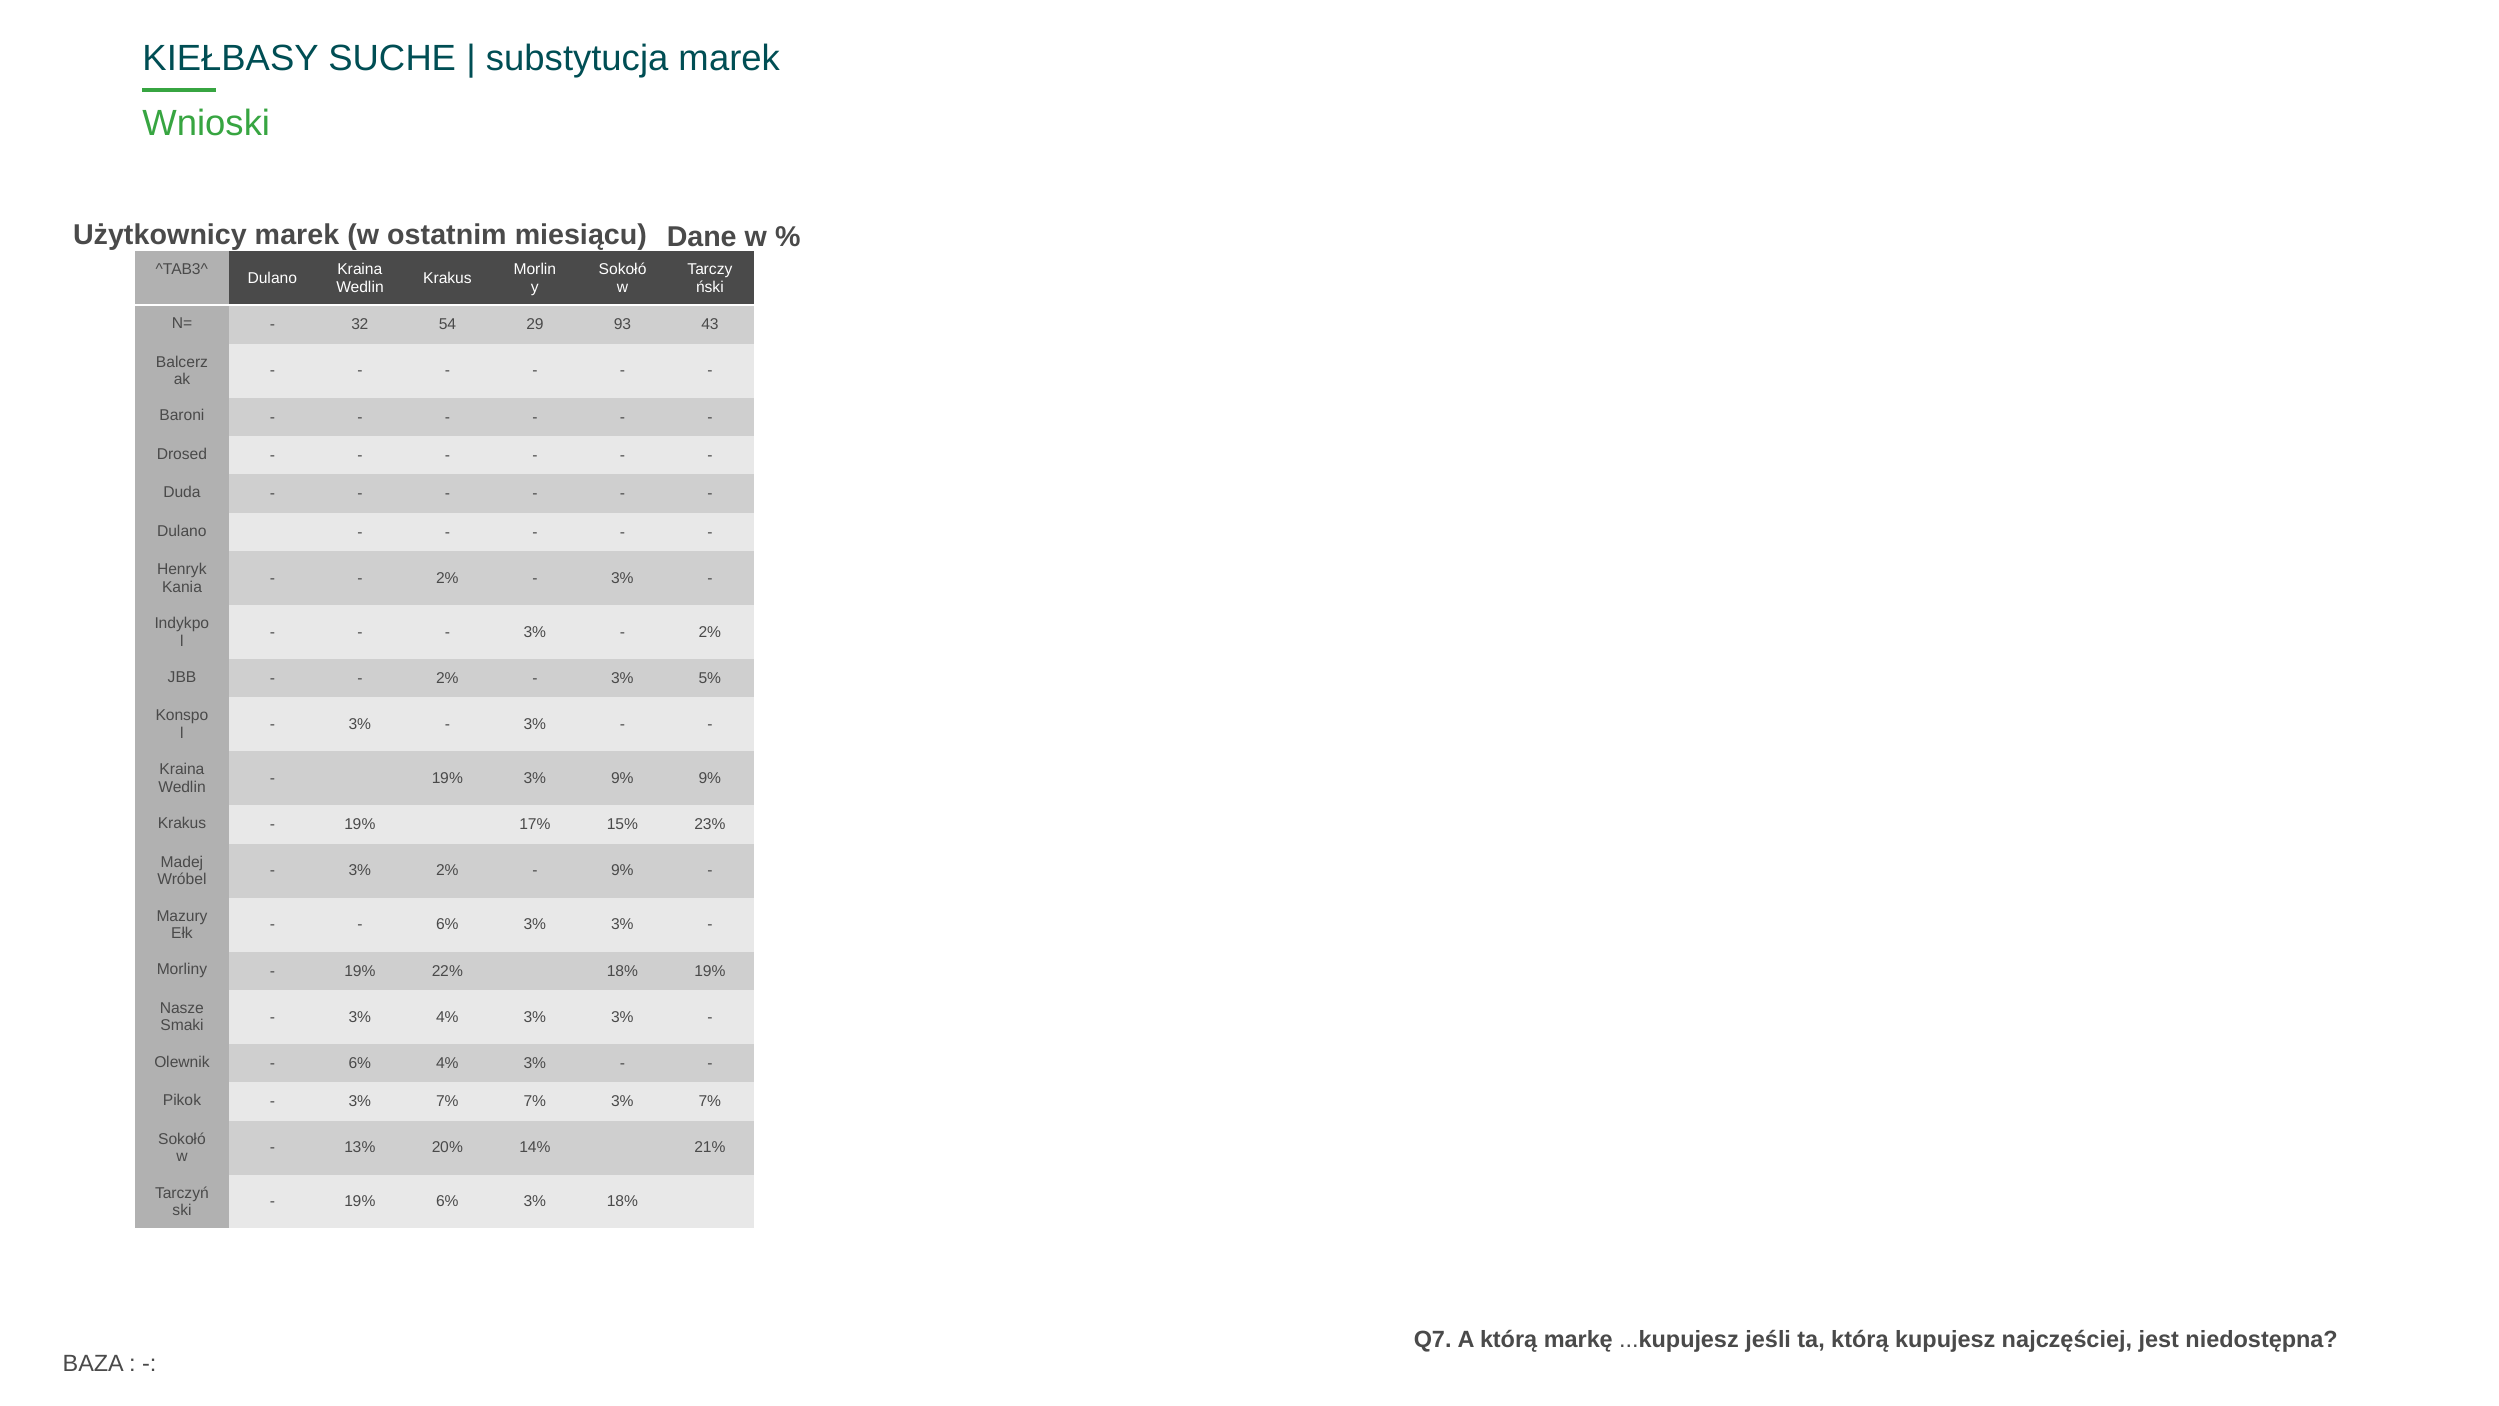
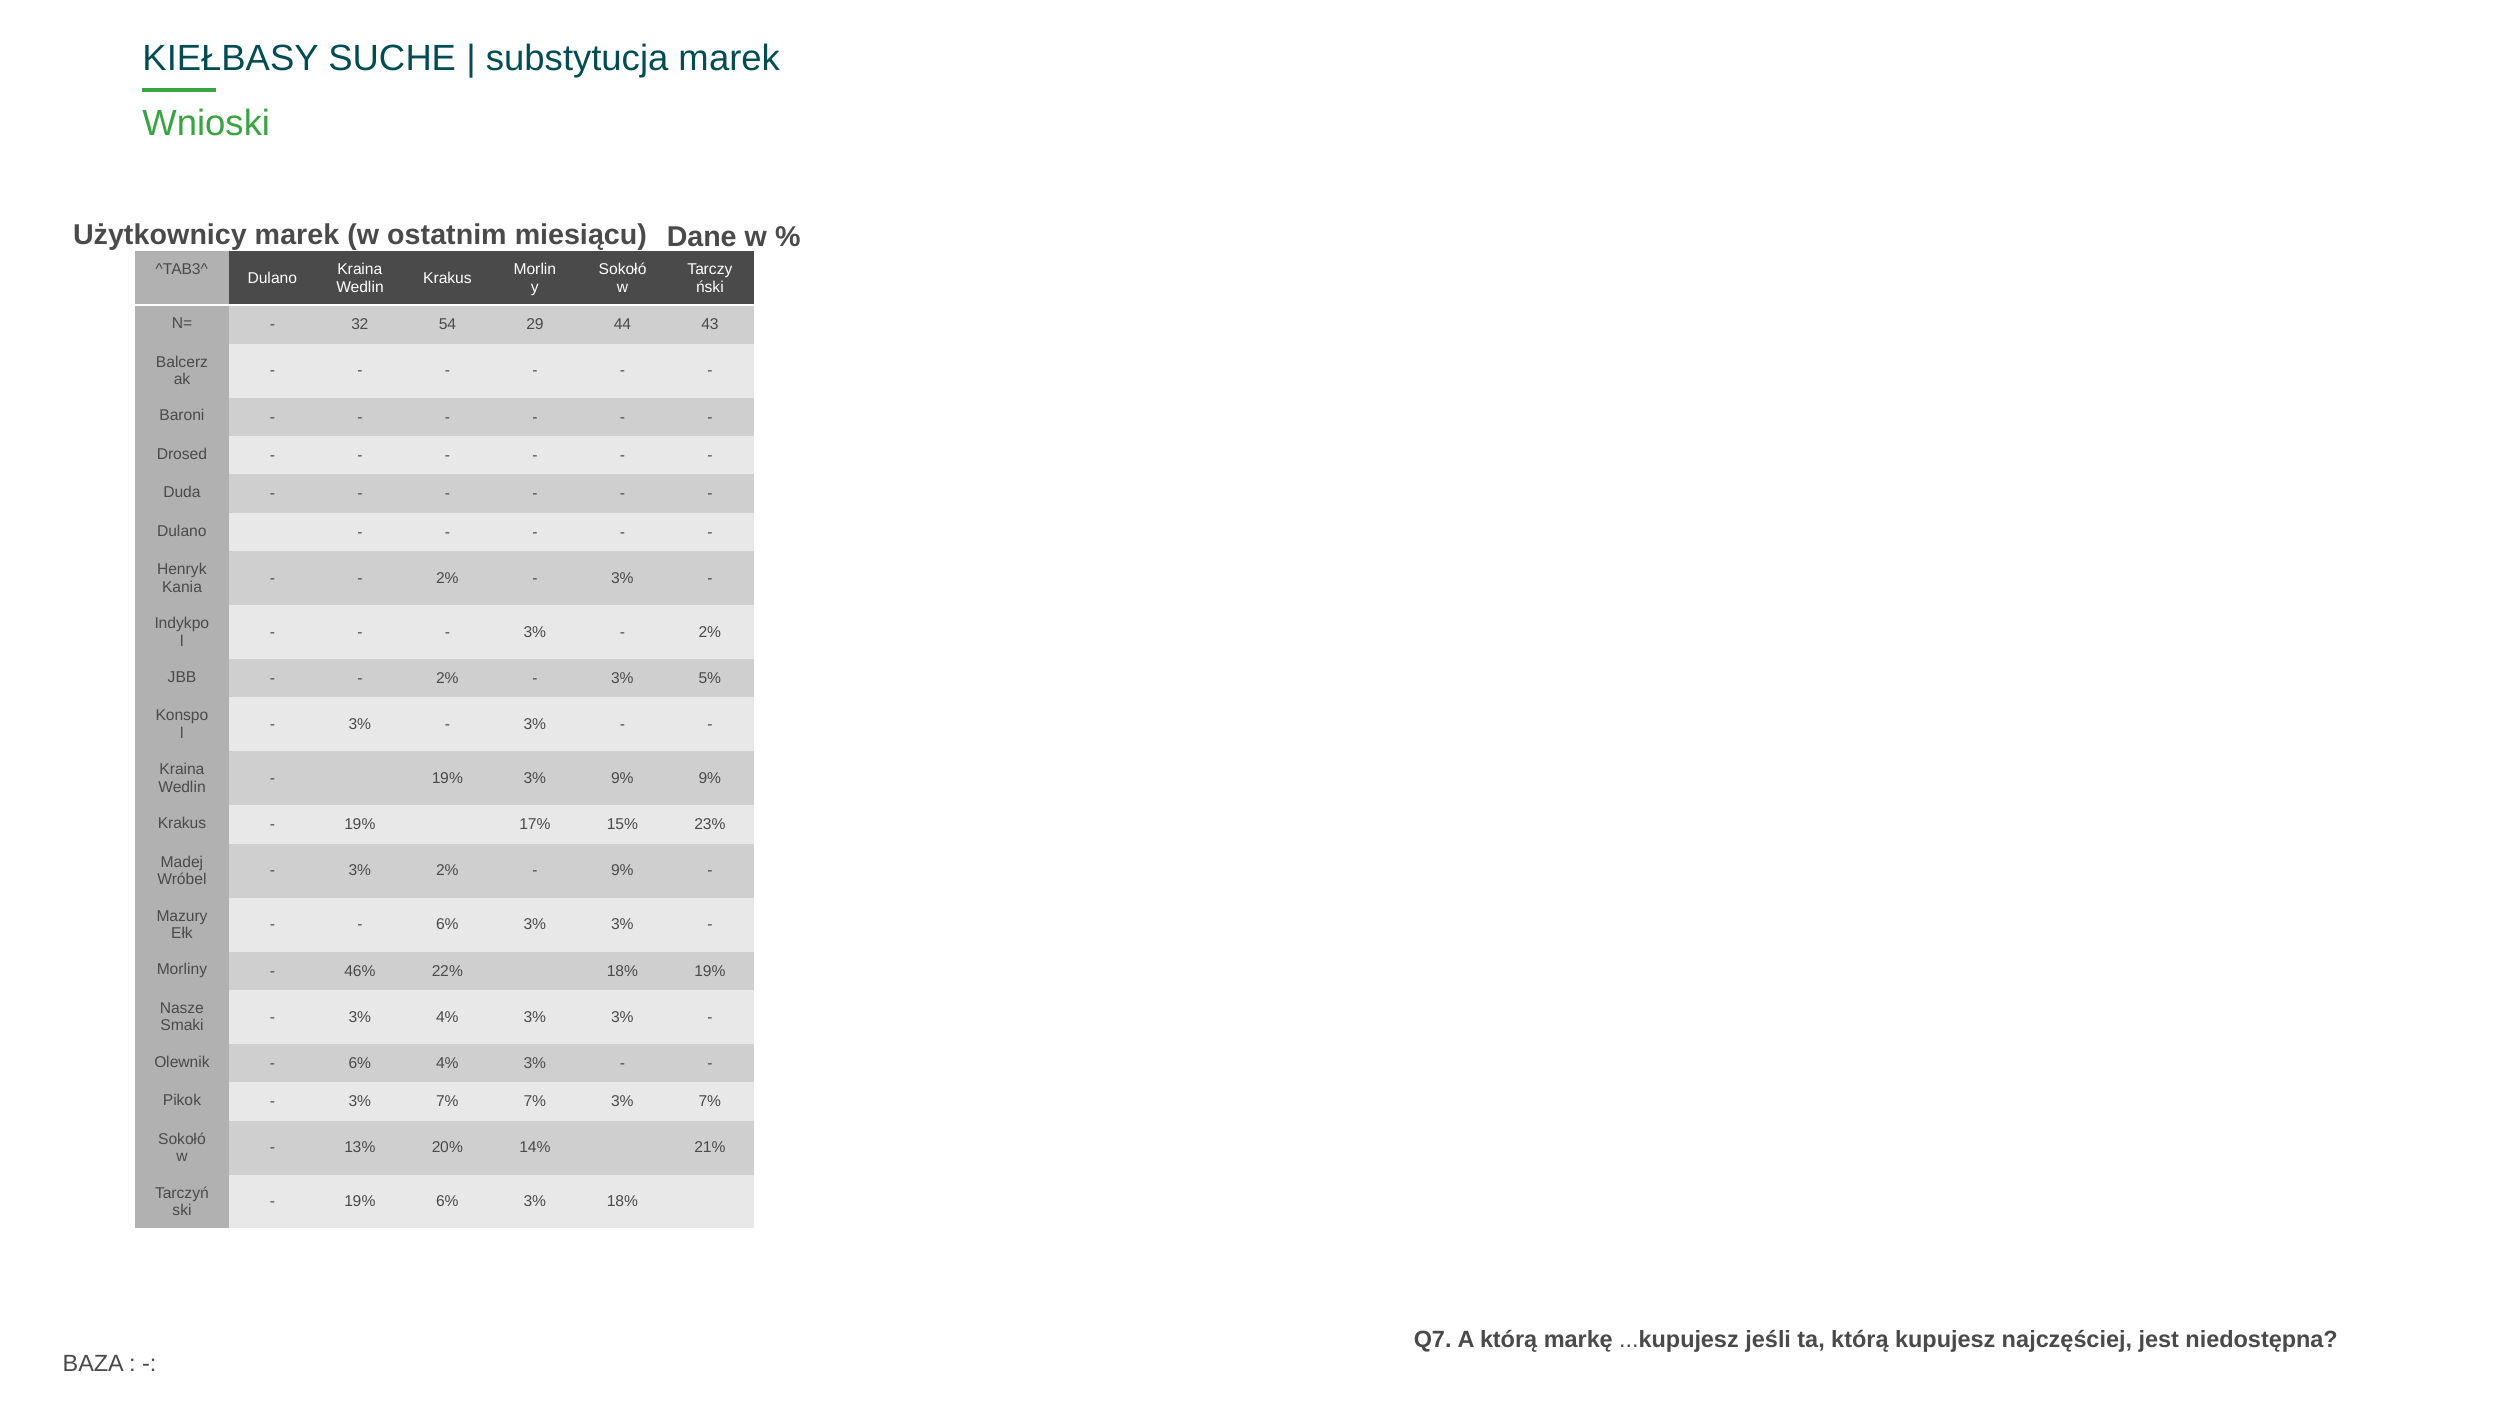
93: 93 -> 44 (622, 324)
19%: 19% -> 46% (360, 971)
